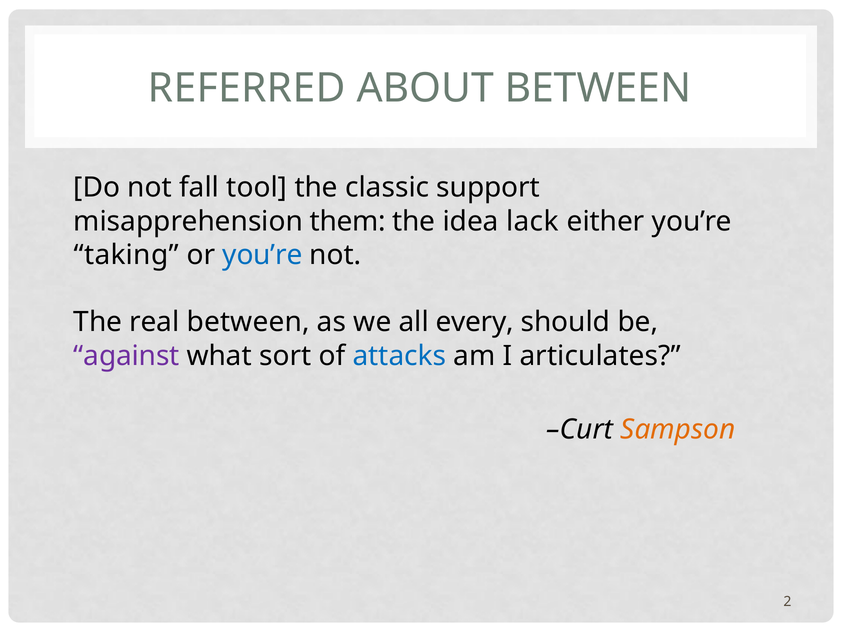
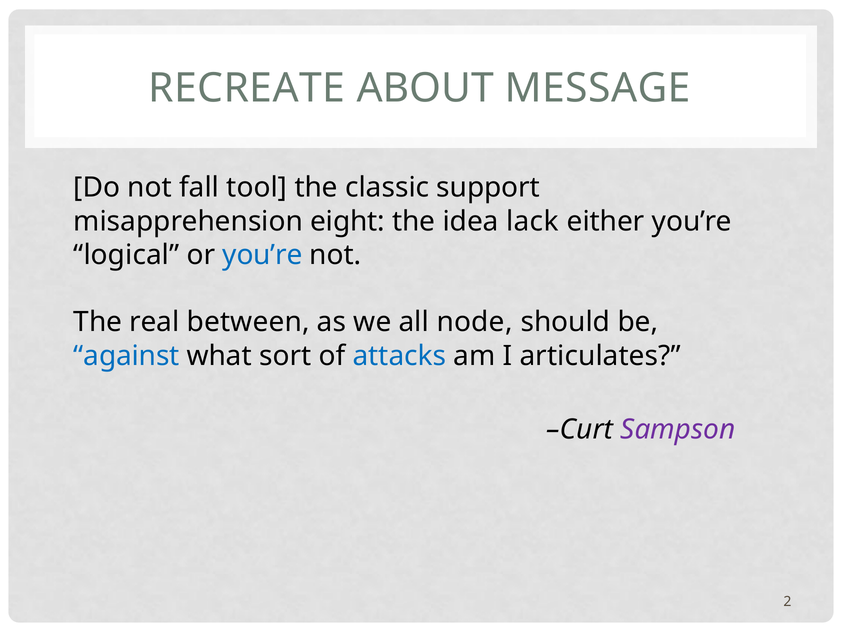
REFERRED: REFERRED -> RECREATE (247, 88)
ABOUT BETWEEN: BETWEEN -> MESSAGE (598, 88)
them: them -> eight (348, 221)
taking: taking -> logical (126, 255)
every: every -> node (475, 322)
against colour: purple -> blue (126, 356)
Sampson colour: orange -> purple (678, 430)
